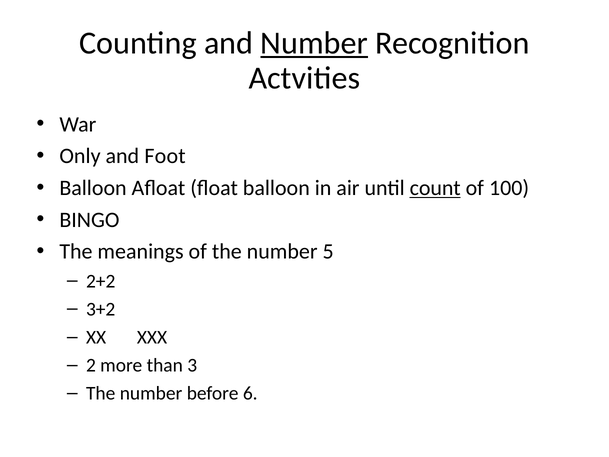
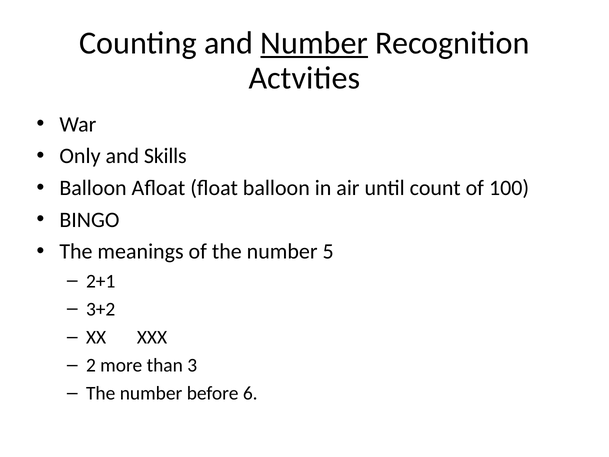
Foot: Foot -> Skills (165, 156)
count underline: present -> none (435, 188)
2+2: 2+2 -> 2+1 (101, 281)
